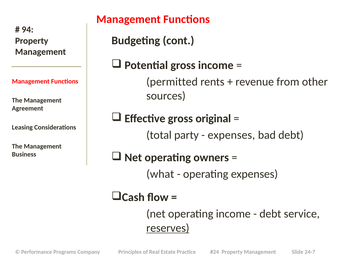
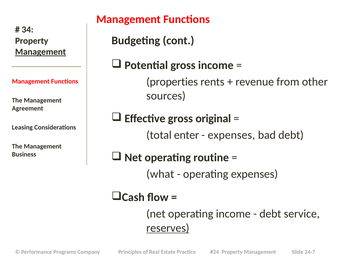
94: 94 -> 34 (28, 30)
Management underline: none -> present (41, 52)
permitted: permitted -> properties (172, 82)
party: party -> enter (187, 135)
owners: owners -> routine (211, 158)
